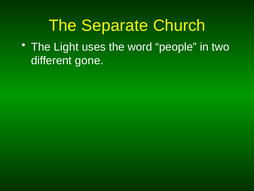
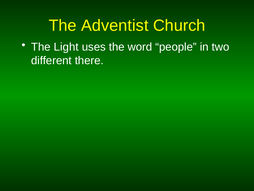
Separate: Separate -> Adventist (115, 25)
gone: gone -> there (89, 60)
